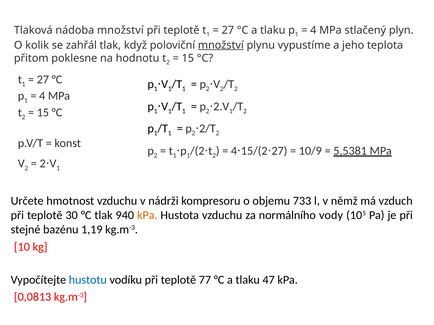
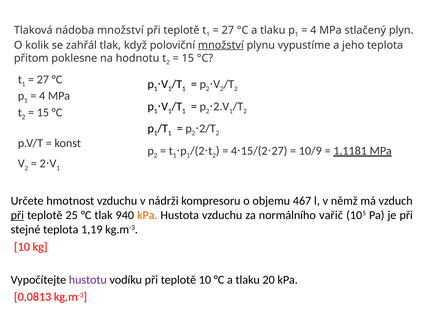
5,5381: 5,5381 -> 1,1181 (350, 151)
733: 733 -> 467 (302, 201)
při underline: none -> present (17, 216)
30: 30 -> 25 (72, 216)
vody: vody -> vařič (331, 216)
stejné bazénu: bazénu -> teplota (61, 230)
hustotu colour: blue -> purple (88, 280)
teplotě 77: 77 -> 10 (205, 280)
47: 47 -> 20 (269, 280)
